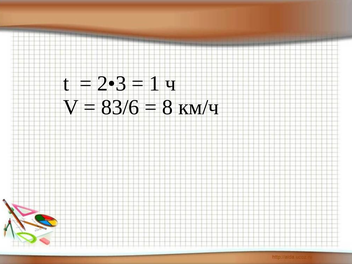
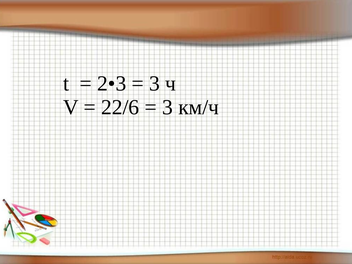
1: 1 -> 3 (155, 84)
83/6: 83/6 -> 22/6 (120, 107)
8: 8 -> 3 (167, 107)
